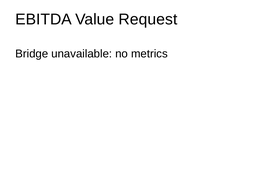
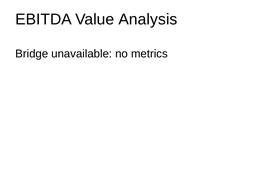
Request: Request -> Analysis (148, 19)
